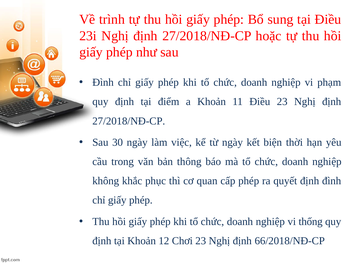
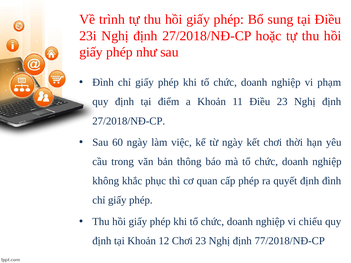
30: 30 -> 60 (118, 143)
kết biện: biện -> chơi (273, 143)
thống: thống -> chiếu (310, 222)
66/2018/NĐ-CP: 66/2018/NĐ-CP -> 77/2018/NĐ-CP (290, 241)
